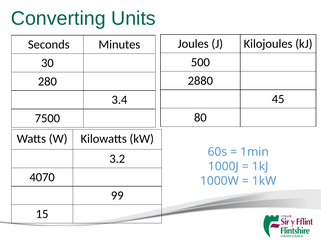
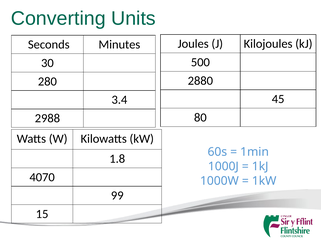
7500: 7500 -> 2988 (47, 119)
3.2: 3.2 -> 1.8 (117, 159)
